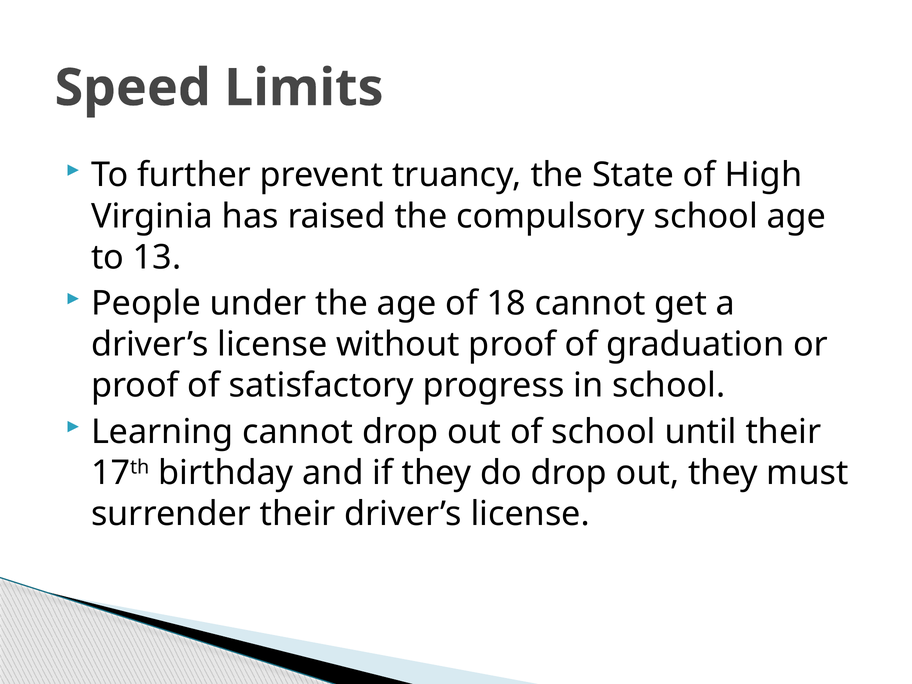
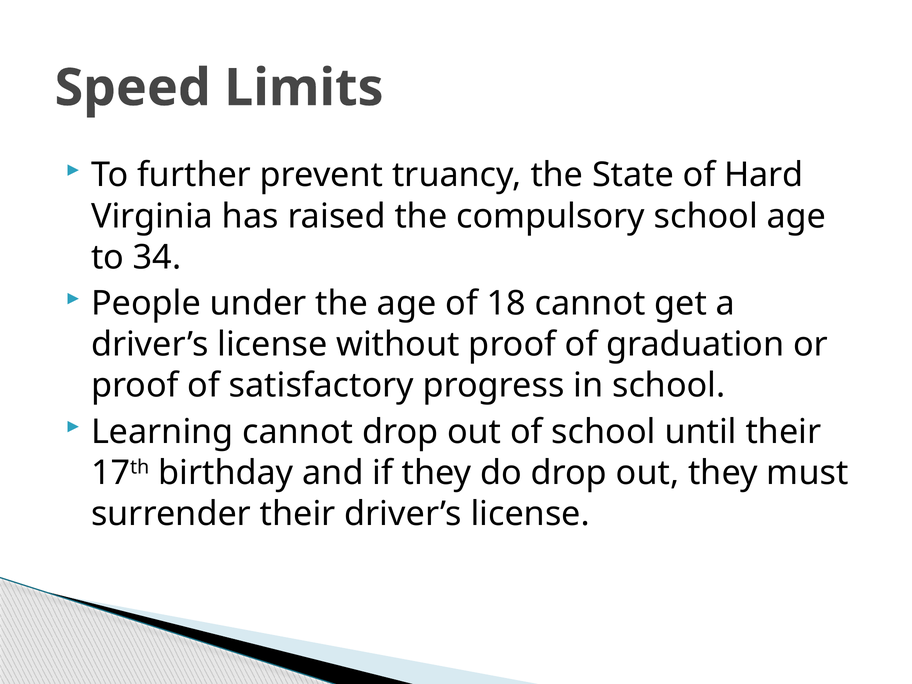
High: High -> Hard (764, 175)
13: 13 -> 34 (157, 257)
